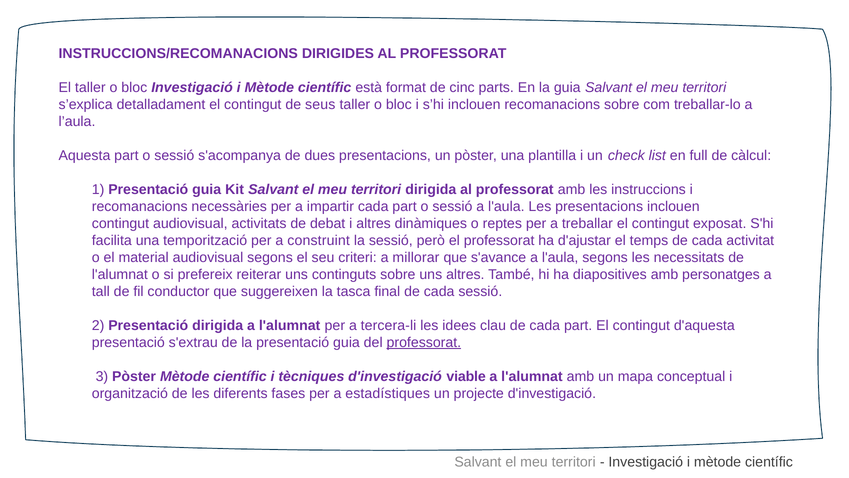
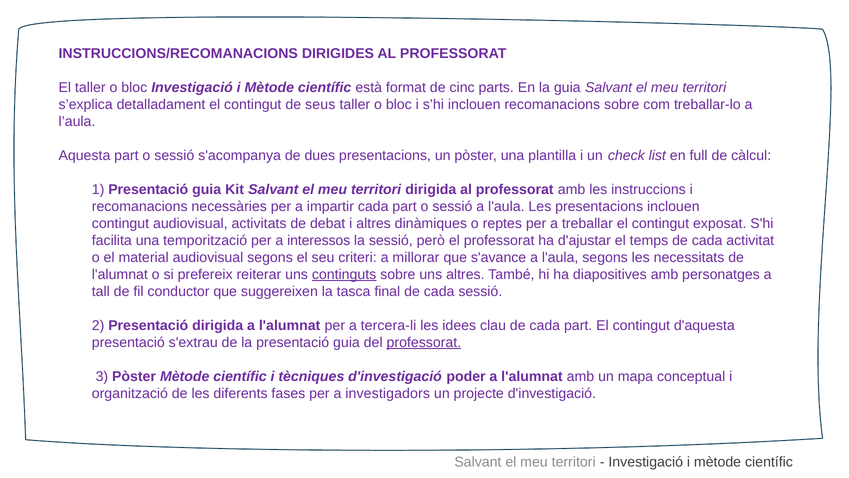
construint: construint -> interessos (319, 240)
continguts underline: none -> present (344, 274)
viable: viable -> poder (466, 376)
estadístiques: estadístiques -> investigadors (388, 393)
